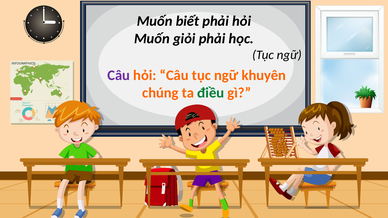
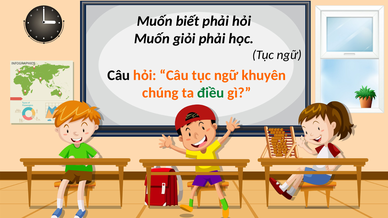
Câu colour: purple -> black (119, 75)
